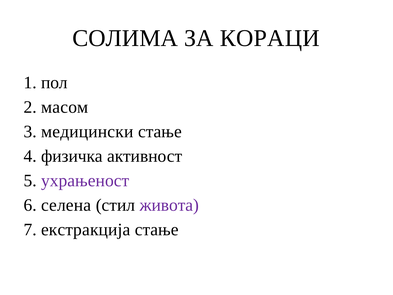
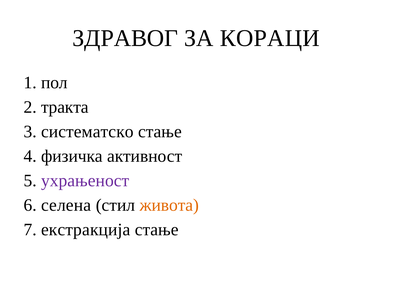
СОЛИМА: СОЛИМА -> ЗДРАВОГ (125, 38)
масом: масом -> тракта (65, 107)
медицински: медицински -> систематско (87, 131)
живота colour: purple -> orange (169, 205)
